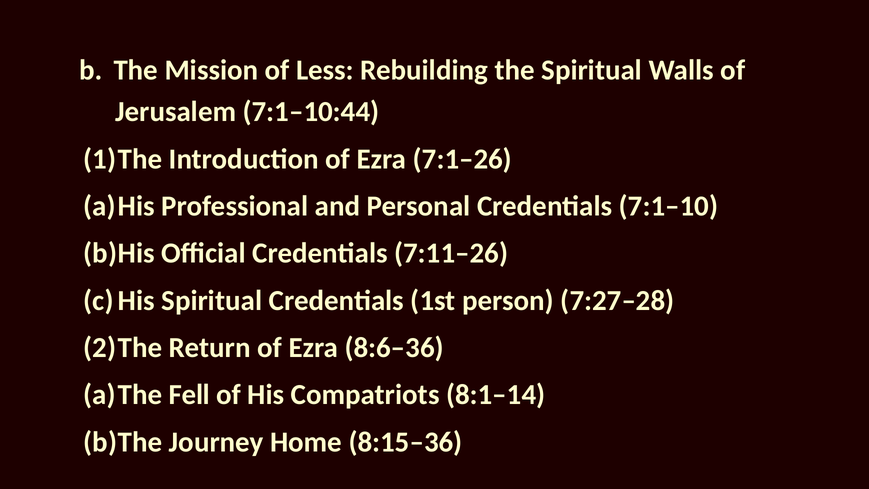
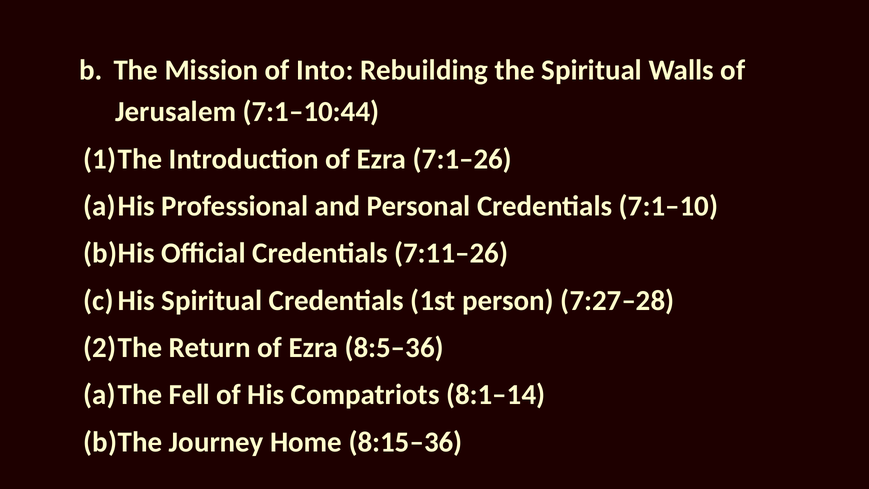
Less: Less -> Into (325, 70)
8:6–36: 8:6–36 -> 8:5–36 (394, 348)
